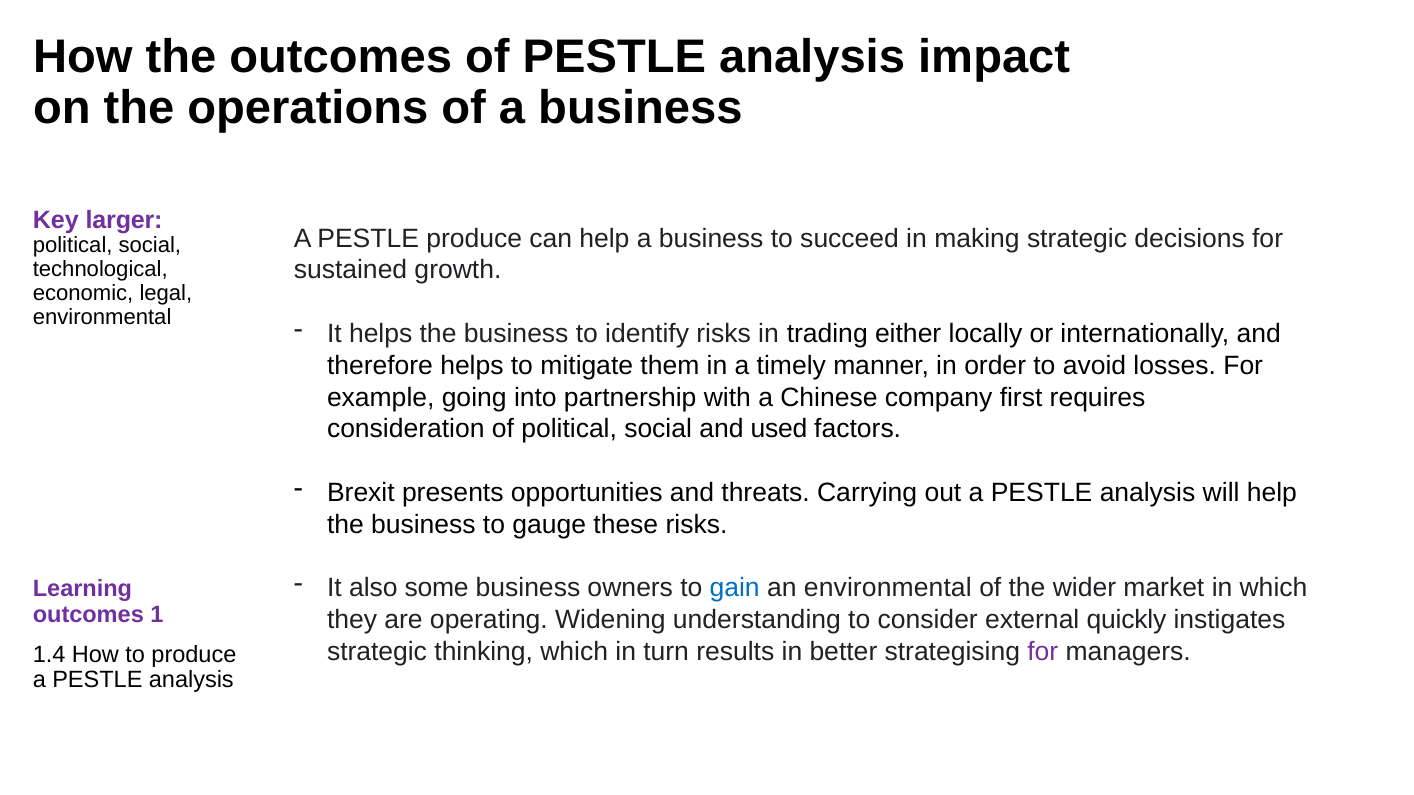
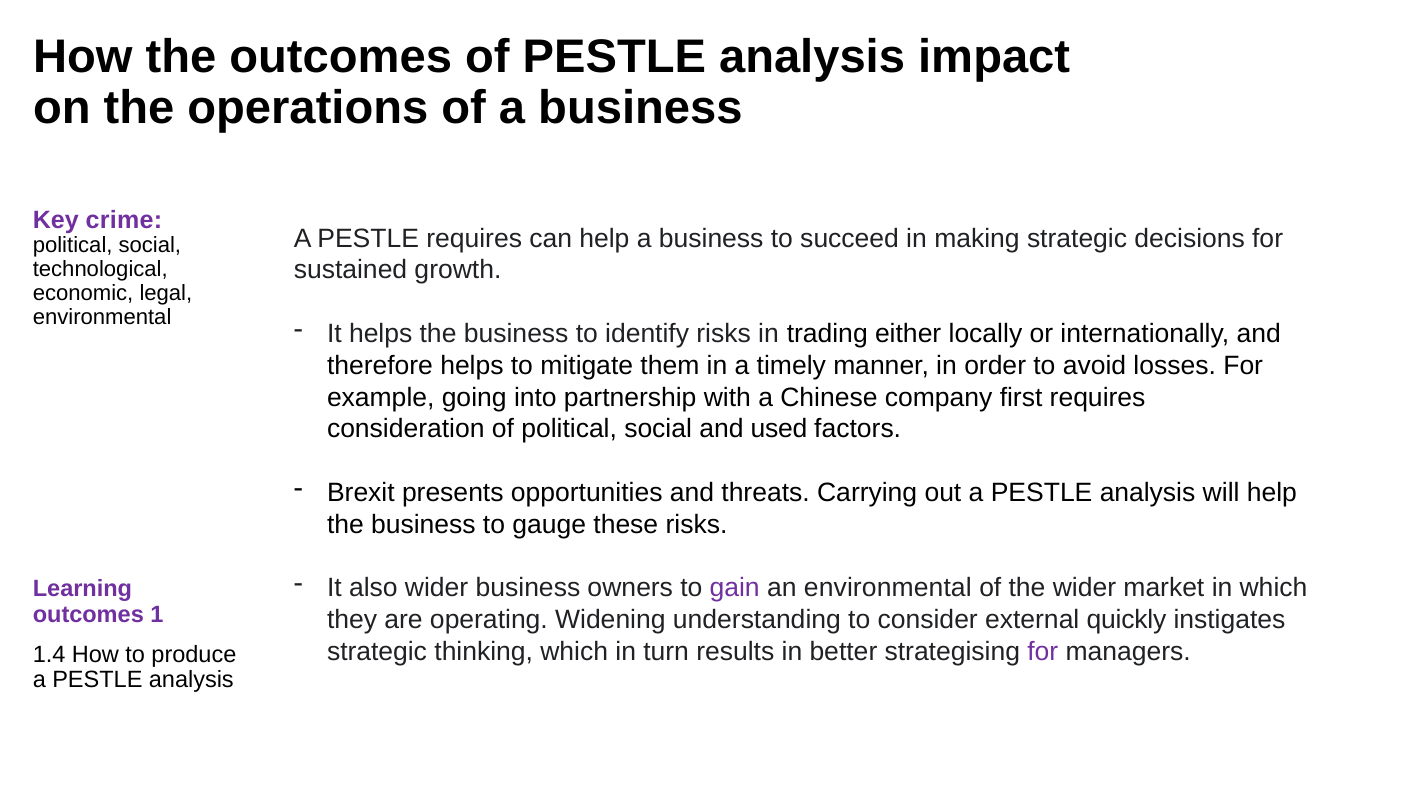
larger: larger -> crime (124, 220)
PESTLE produce: produce -> requires (474, 239)
also some: some -> wider (437, 588)
gain colour: blue -> purple (735, 588)
